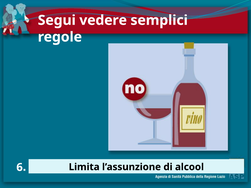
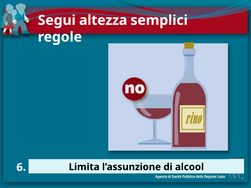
vedere: vedere -> altezza (103, 20)
